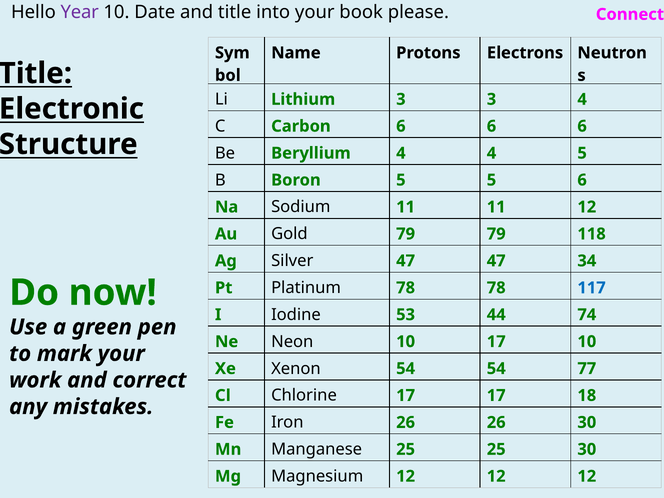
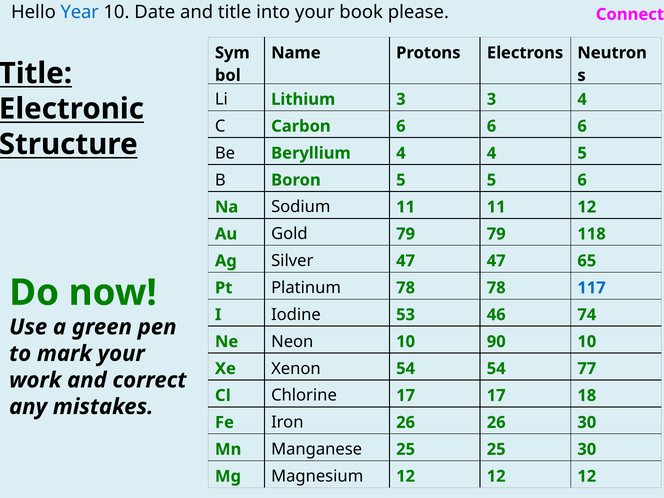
Year colour: purple -> blue (80, 12)
34: 34 -> 65 (587, 261)
44: 44 -> 46 (496, 315)
10 17: 17 -> 90 (496, 342)
